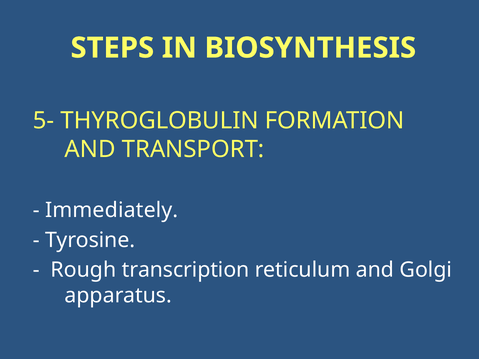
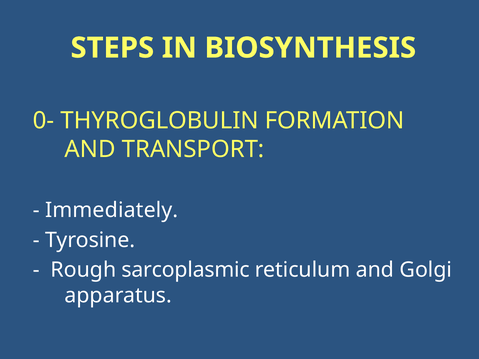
5-: 5- -> 0- (43, 121)
transcription: transcription -> sarcoplasmic (186, 270)
